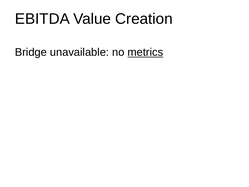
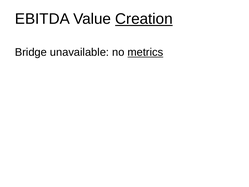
Creation underline: none -> present (144, 19)
